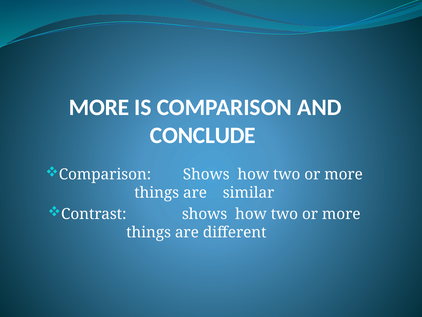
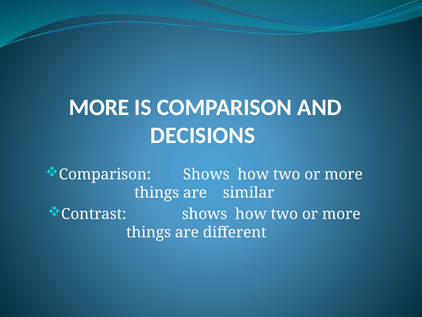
CONCLUDE: CONCLUDE -> DECISIONS (203, 135)
